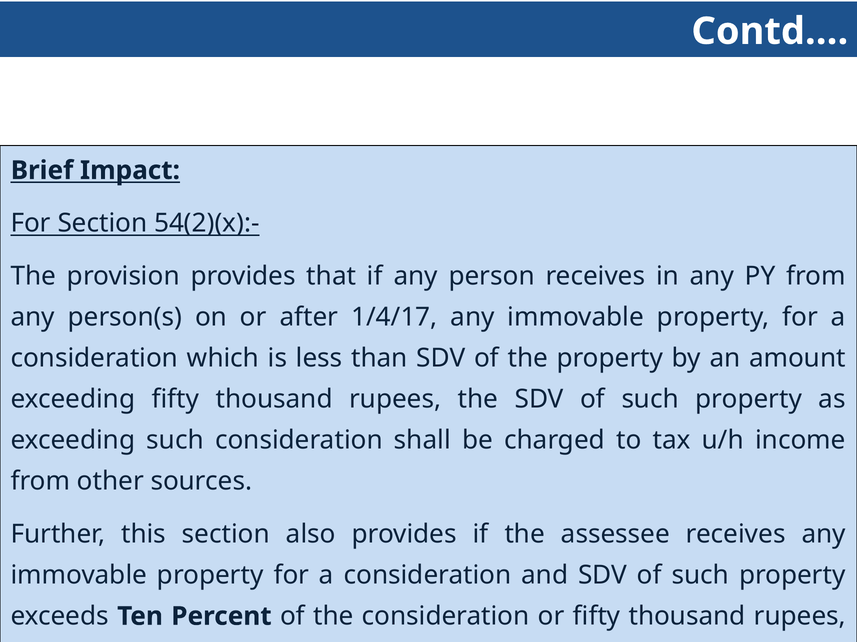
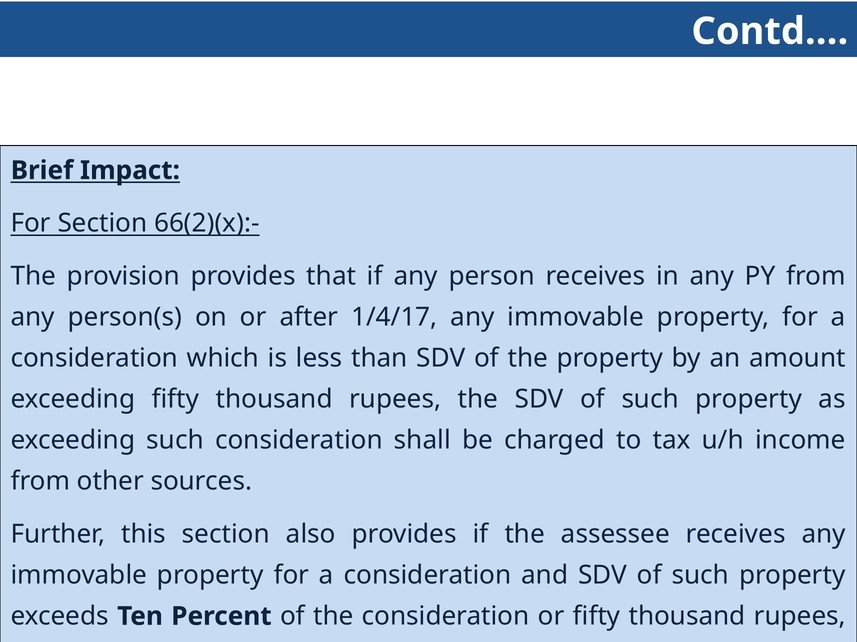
54(2)(x):-: 54(2)(x):- -> 66(2)(x):- (207, 224)
